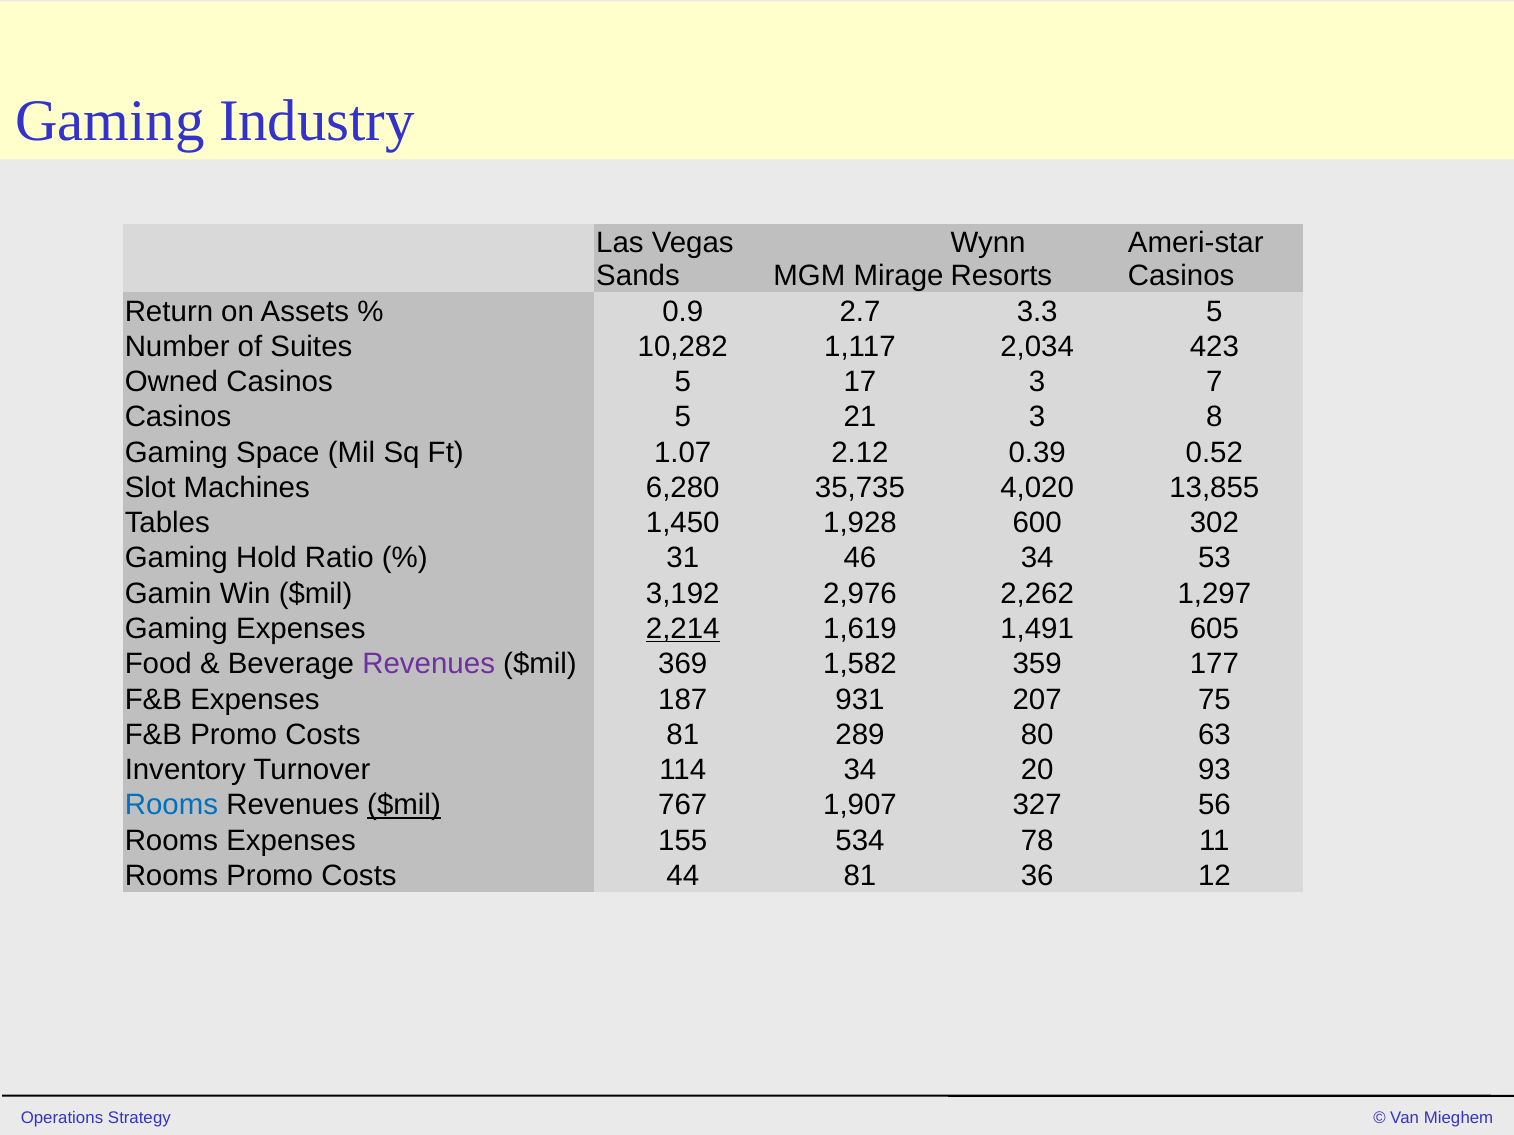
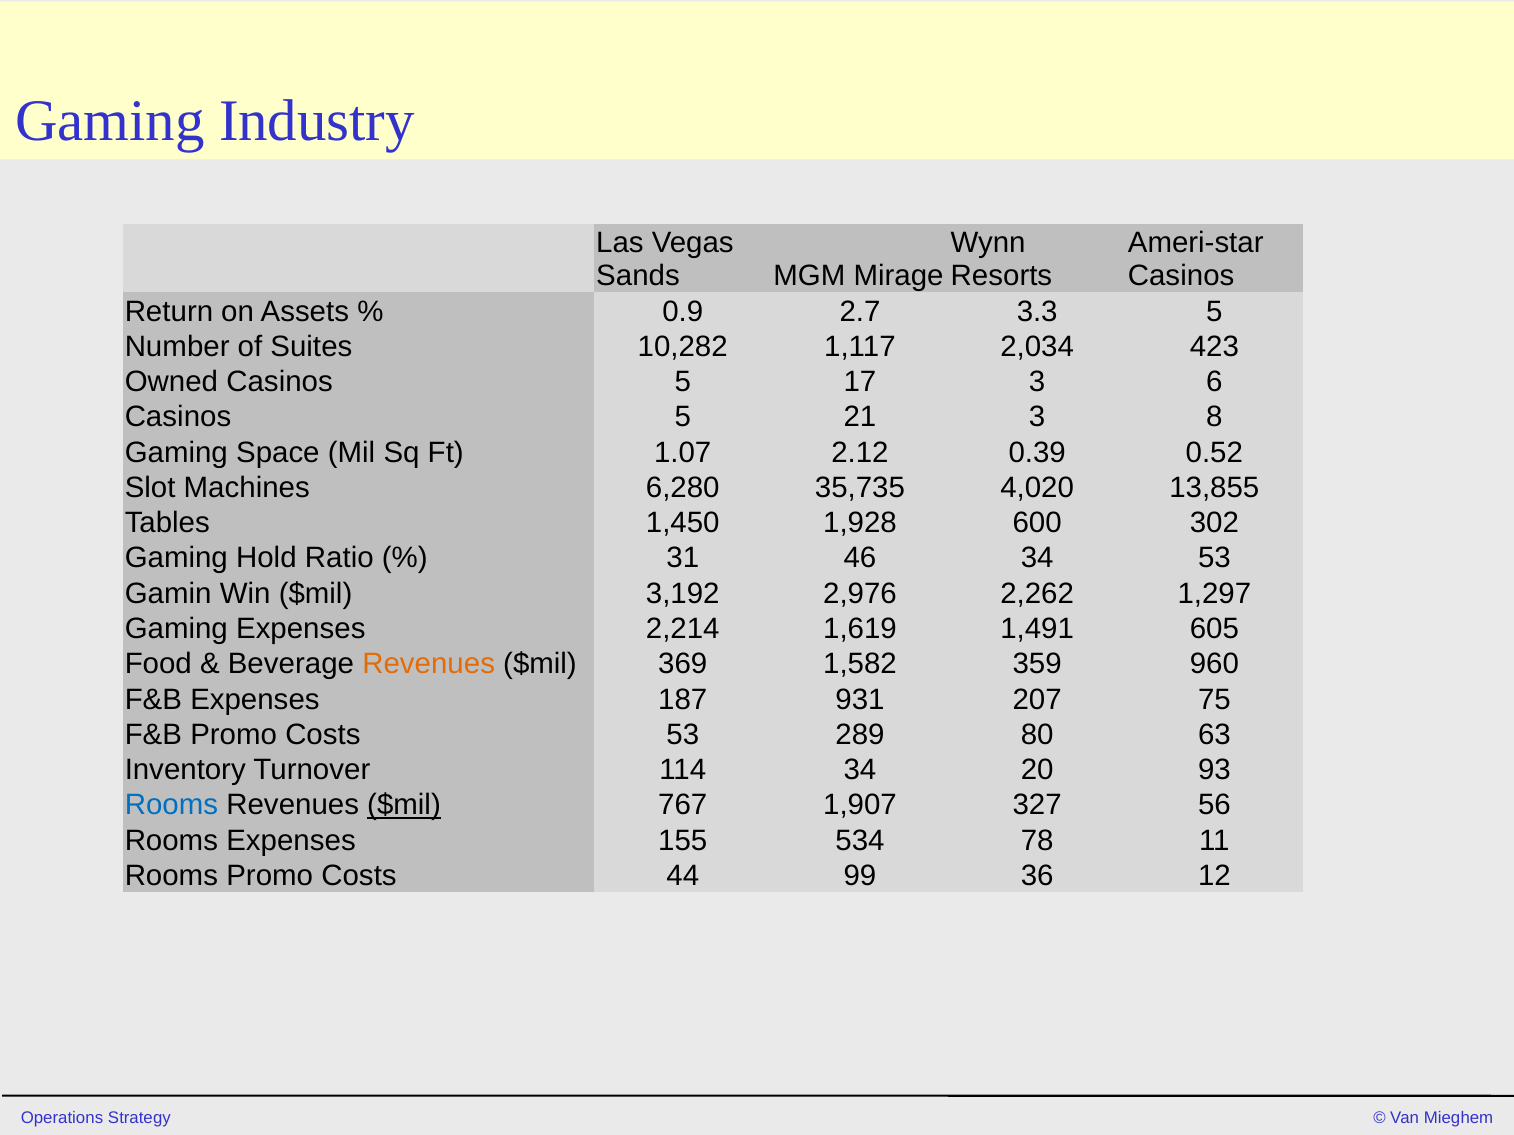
7: 7 -> 6 (1214, 382)
2,214 underline: present -> none (683, 629)
Revenues colour: purple -> orange (429, 664)
177: 177 -> 960 (1214, 664)
Costs 81: 81 -> 53 (683, 735)
44 81: 81 -> 99 (860, 876)
